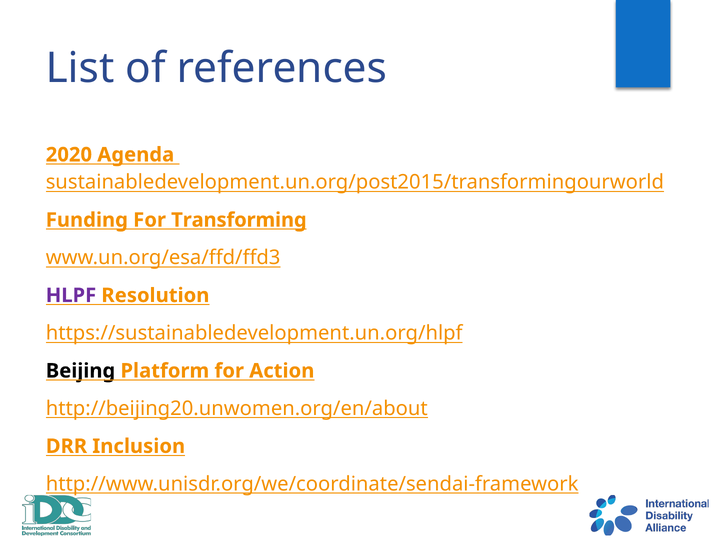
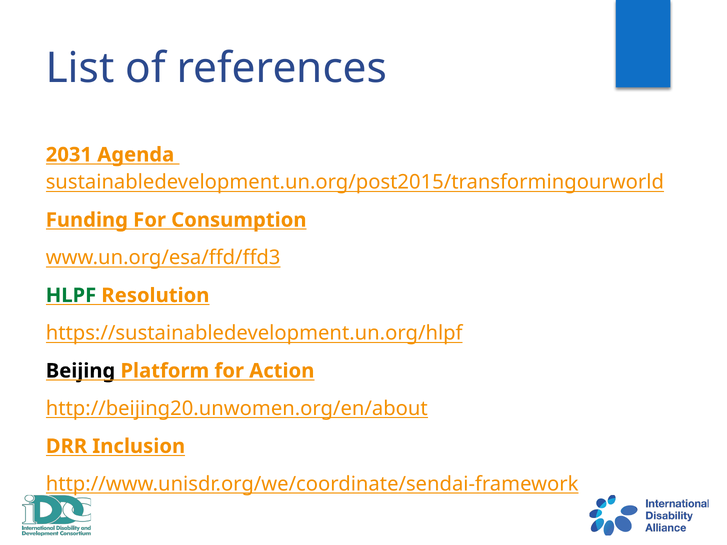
2020: 2020 -> 2031 (69, 155)
Transforming: Transforming -> Consumption (239, 220)
HLPF colour: purple -> green (71, 296)
